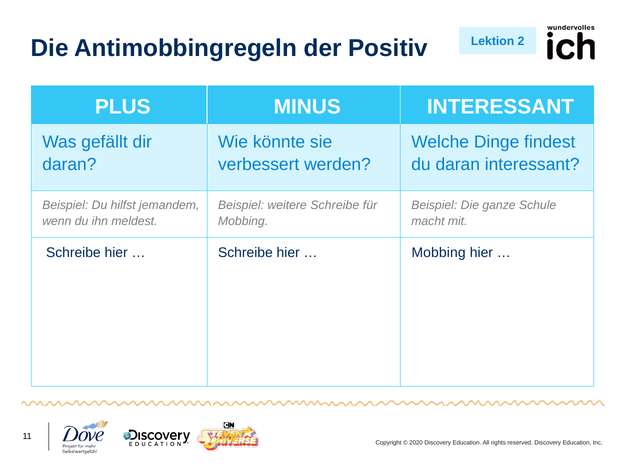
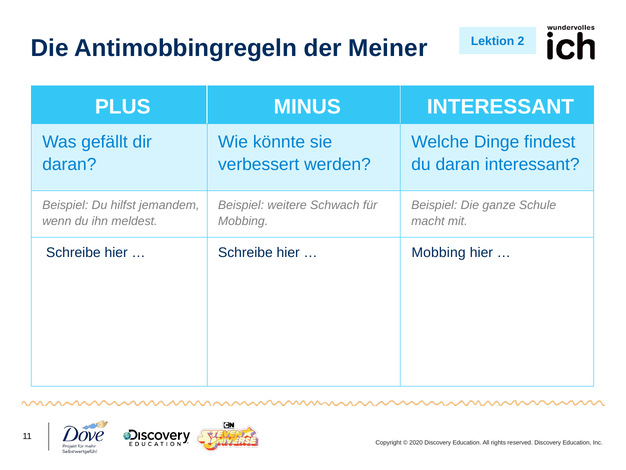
Positiv: Positiv -> Meiner (388, 48)
weitere Schreibe: Schreibe -> Schwach (335, 205)
